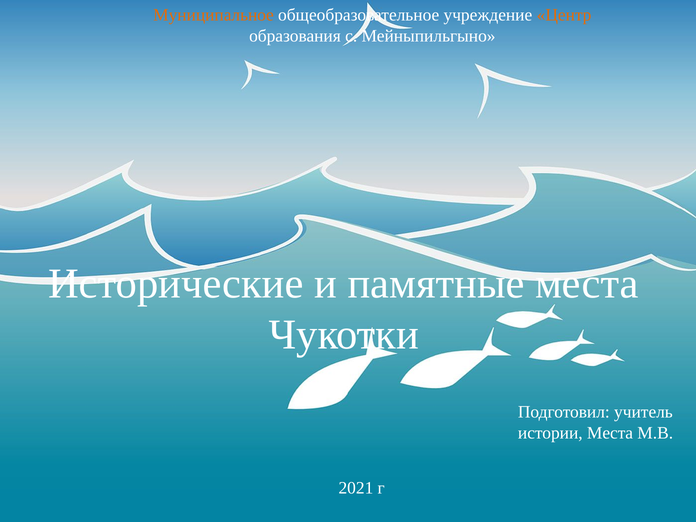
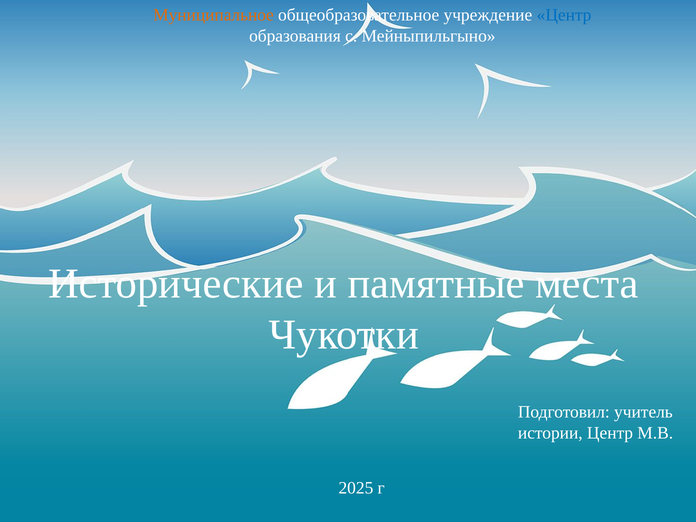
Центр colour: orange -> blue (564, 15)
истории Места: Места -> Центр (610, 433)
2021: 2021 -> 2025 (356, 488)
